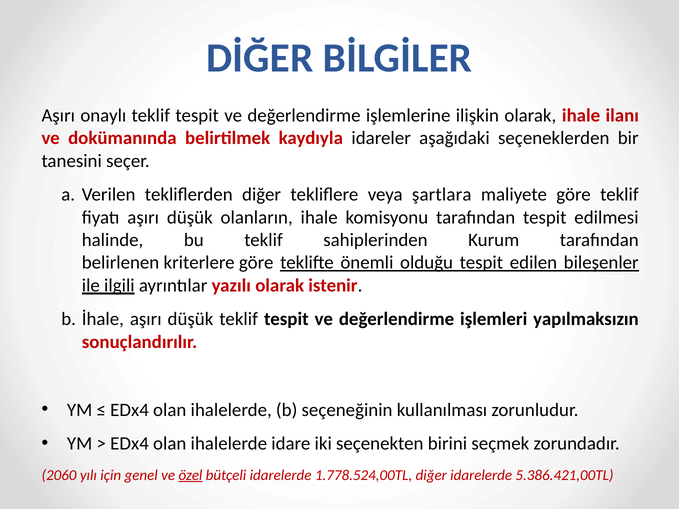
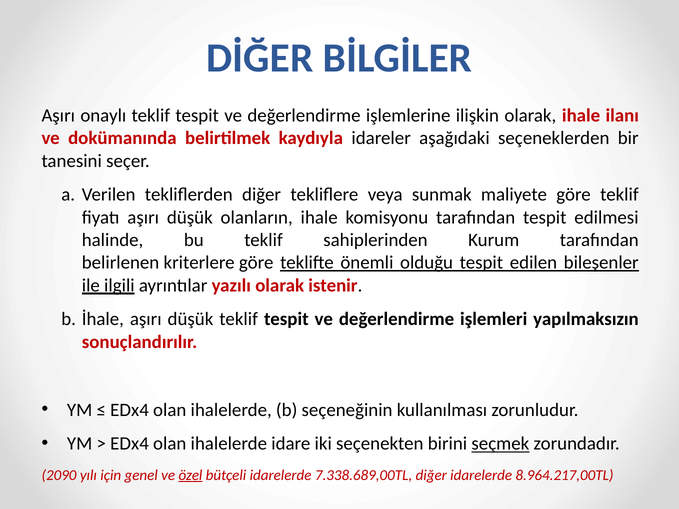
şartlara: şartlara -> sunmak (442, 195)
seçmek underline: none -> present (500, 444)
2060: 2060 -> 2090 (59, 475)
1.778.524,00TL: 1.778.524,00TL -> 7.338.689,00TL (364, 475)
5.386.421,00TL: 5.386.421,00TL -> 8.964.217,00TL (565, 475)
